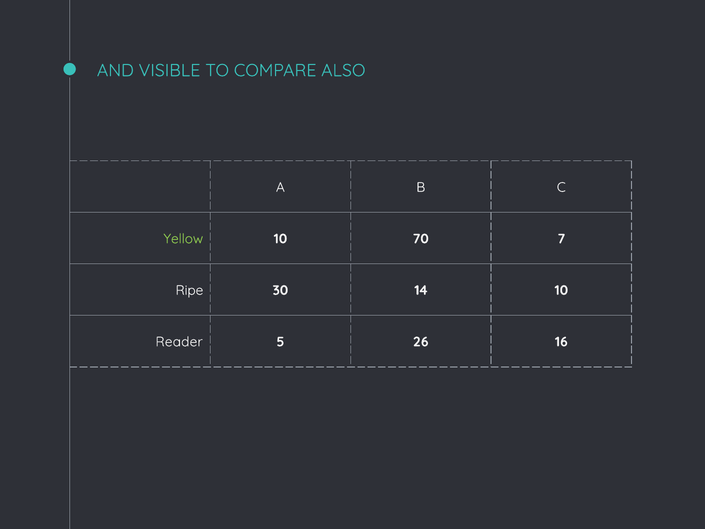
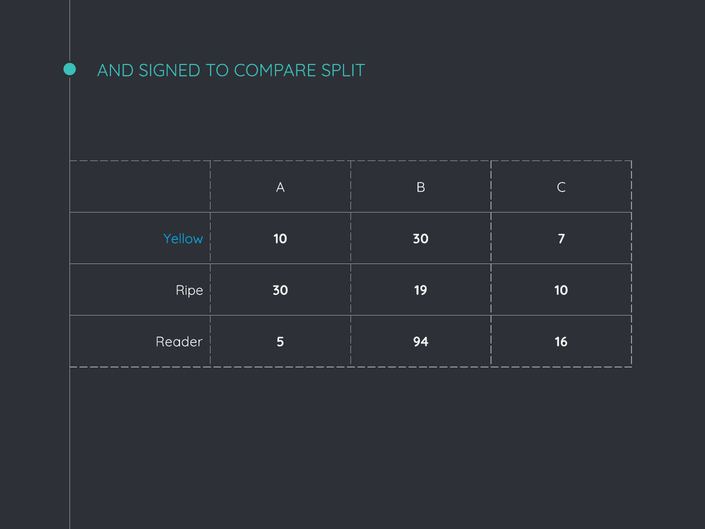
VISIBLE: VISIBLE -> SIGNED (170, 70)
ALSO: ALSO -> SPLIT (343, 70)
Yellow colour: light green -> light blue (183, 239)
10 70: 70 -> 30 (421, 239)
14: 14 -> 19 (421, 290)
26: 26 -> 94 (421, 342)
